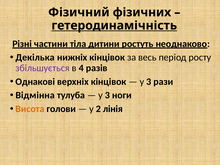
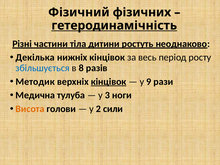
збільшується colour: purple -> blue (43, 68)
4: 4 -> 8 (81, 68)
Однакові: Однакові -> Методик (35, 82)
кінцівок underline: none -> present (109, 82)
3: 3 -> 9 (149, 82)
Відмінна: Відмінна -> Медична (35, 95)
лінія: лінія -> сили (113, 109)
